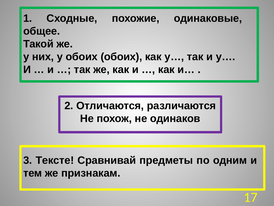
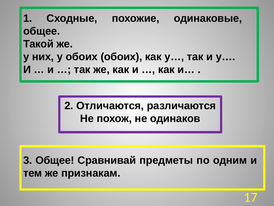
3 Тексте: Тексте -> Общее (55, 160)
